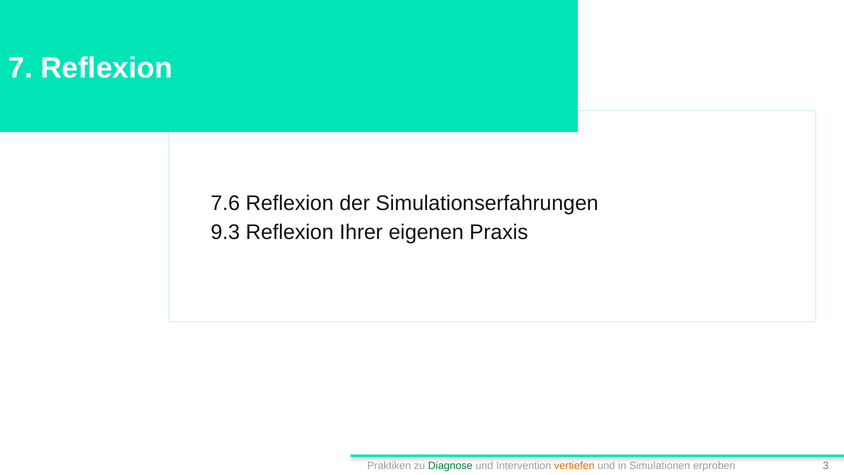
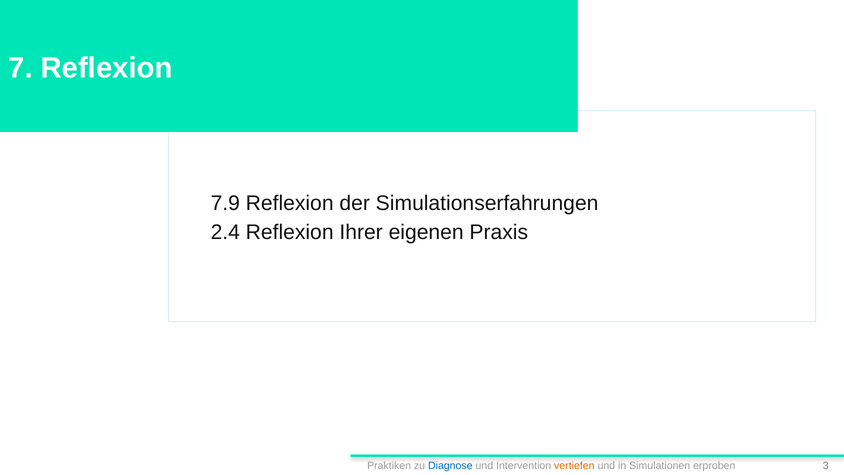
7.6: 7.6 -> 7.9 (225, 203)
9.3: 9.3 -> 2.4 (225, 232)
Diagnose colour: green -> blue (450, 466)
